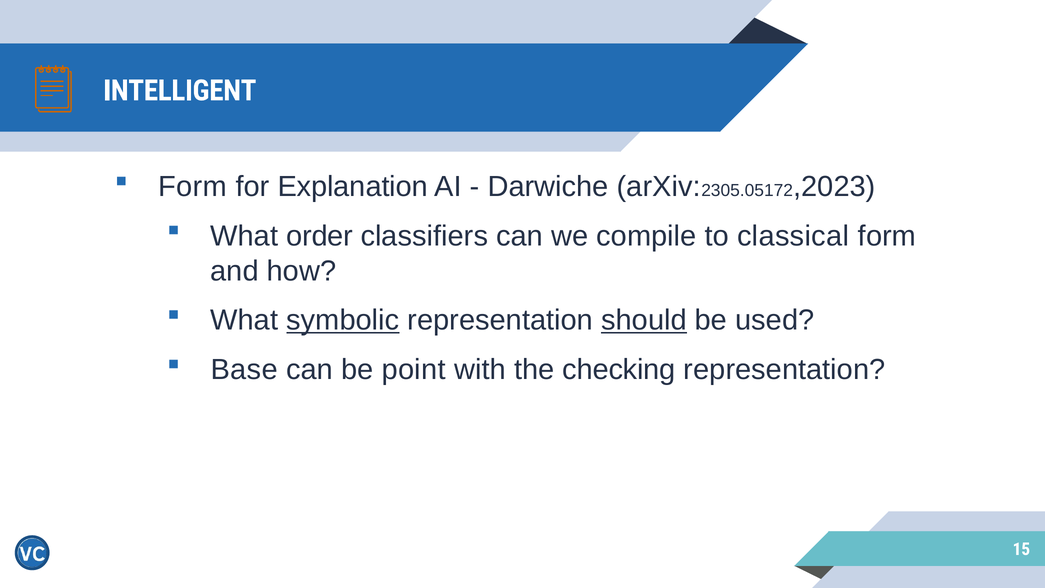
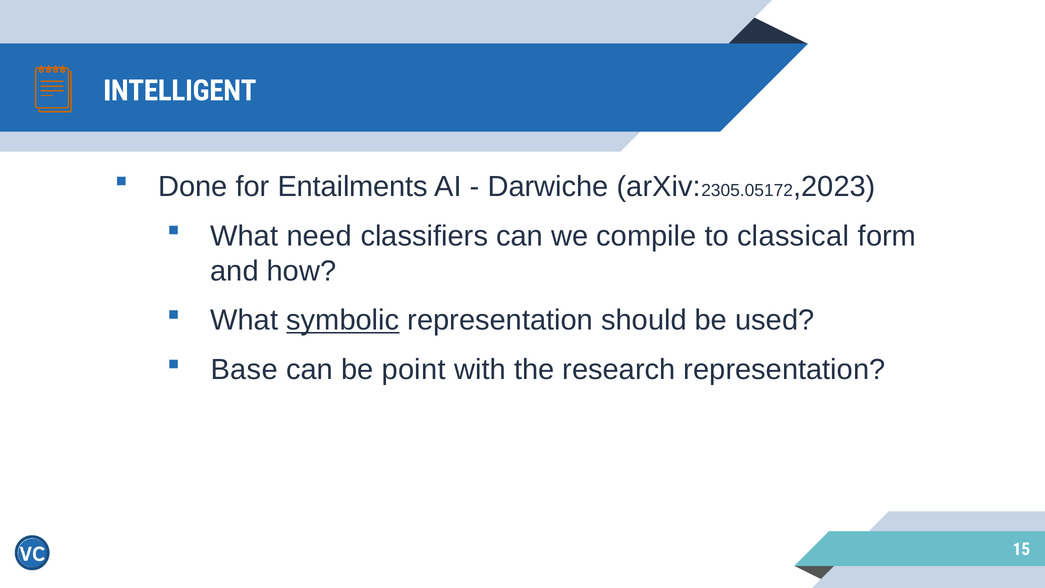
Form: Form -> Done (193, 187)
Explanation: Explanation -> Entailments (353, 187)
order: order -> need (319, 236)
should underline: present -> none (644, 320)
checking: checking -> research (619, 370)
